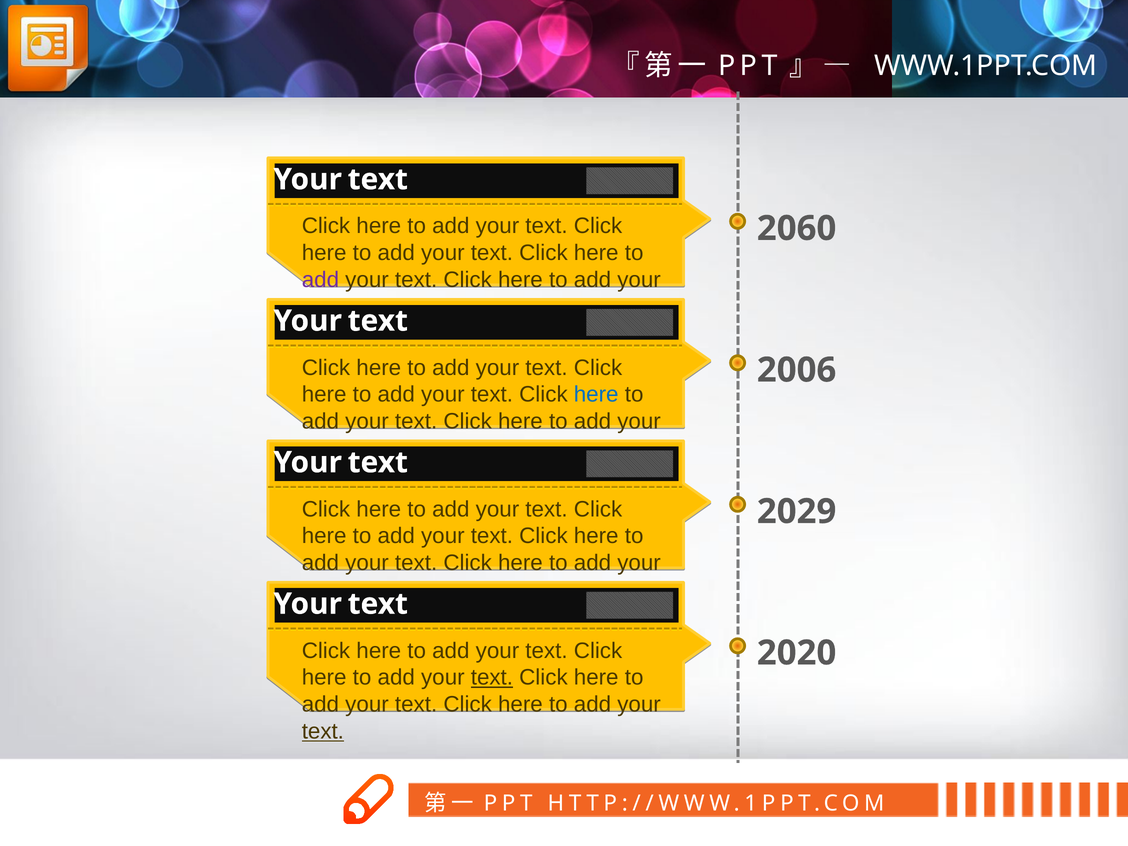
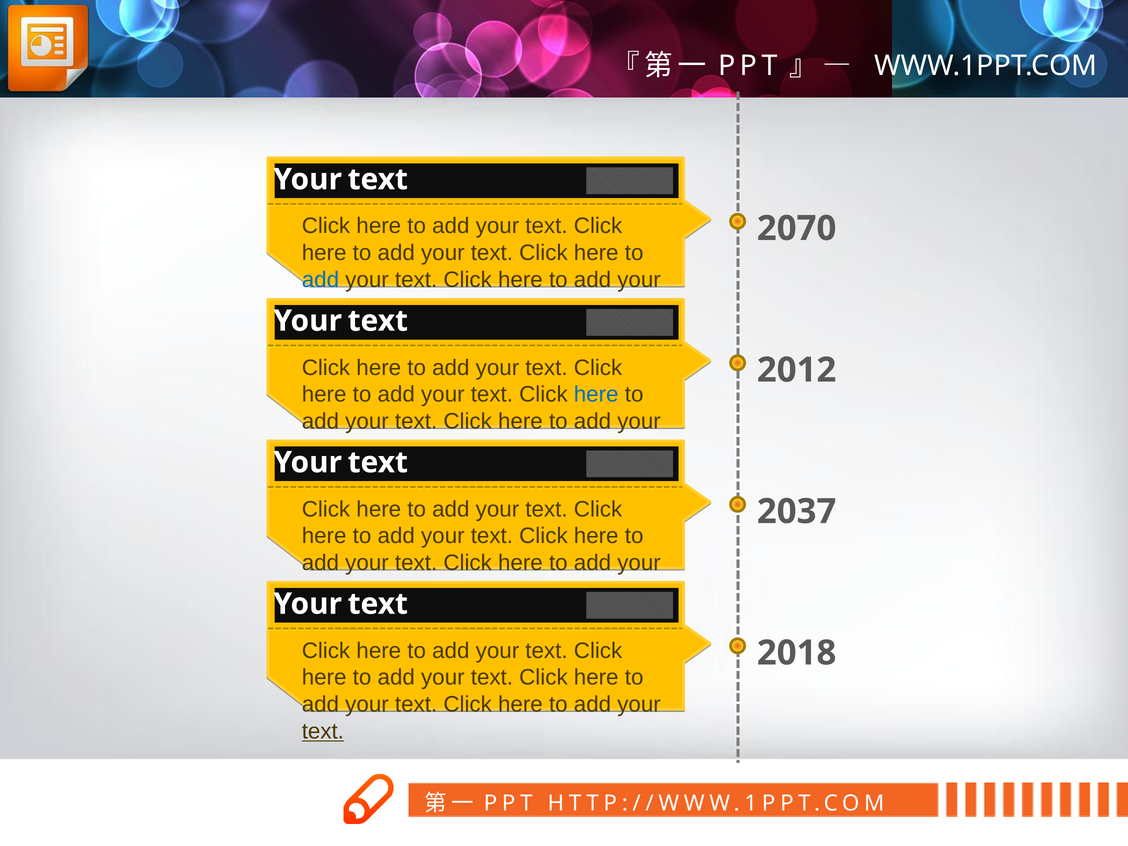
2060: 2060 -> 2070 (797, 228)
add colour: purple -> blue (320, 280)
2006: 2006 -> 2012 (797, 370)
2029: 2029 -> 2037 (797, 511)
2020: 2020 -> 2018 (797, 653)
text underline: present -> none (492, 678)
